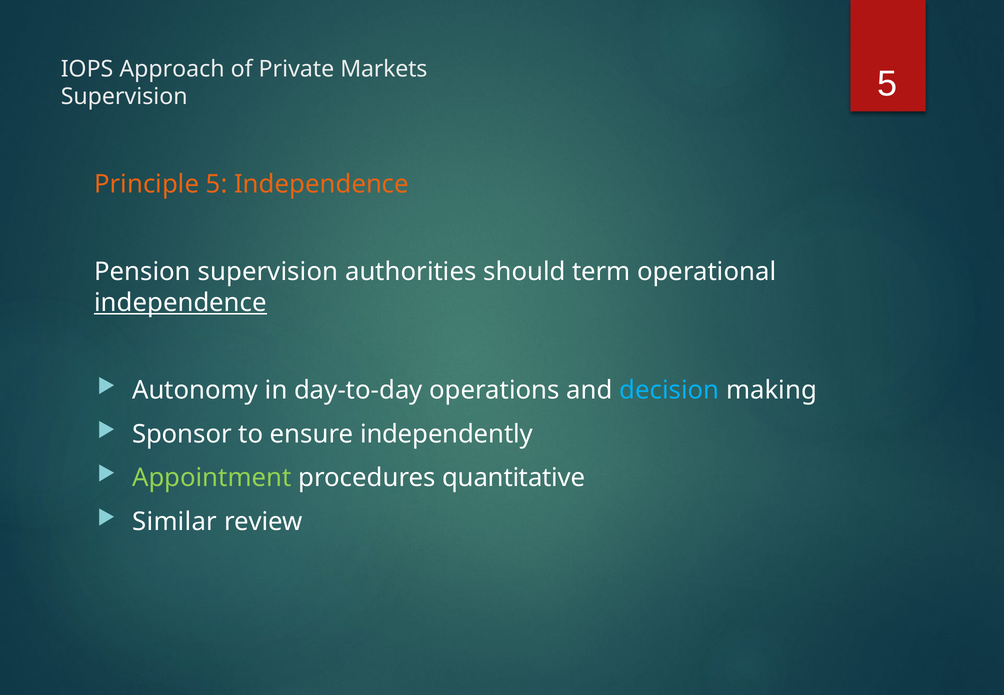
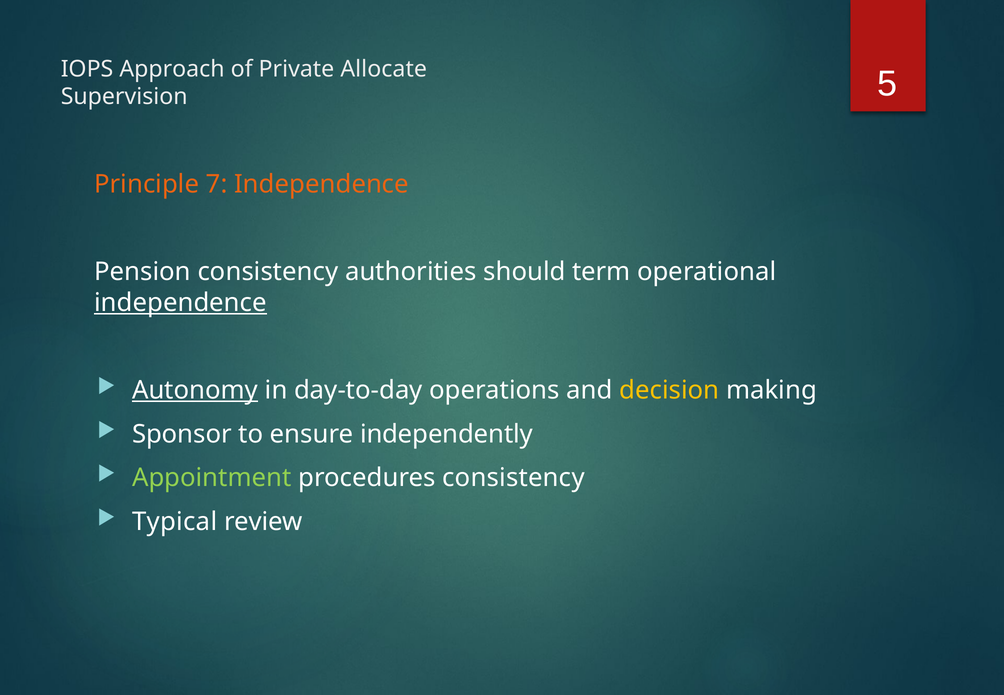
Markets: Markets -> Allocate (384, 69)
Principle 5: 5 -> 7 (217, 184)
Pension supervision: supervision -> consistency (268, 272)
Autonomy underline: none -> present (195, 390)
decision colour: light blue -> yellow (669, 390)
procedures quantitative: quantitative -> consistency (514, 478)
Similar: Similar -> Typical (175, 522)
